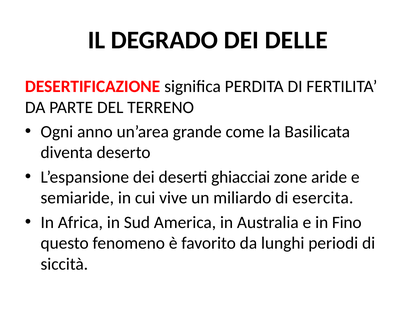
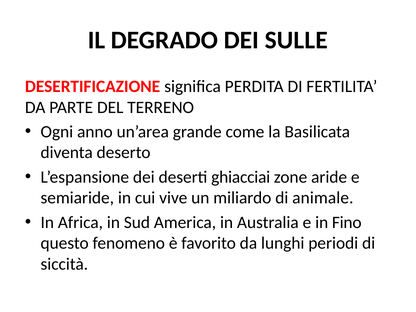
DELLE: DELLE -> SULLE (296, 40)
esercita: esercita -> animale (323, 198)
